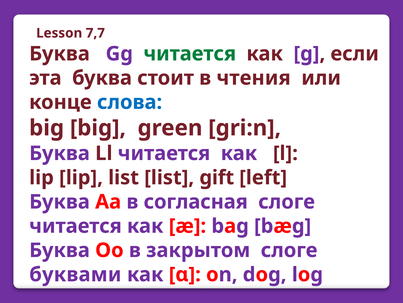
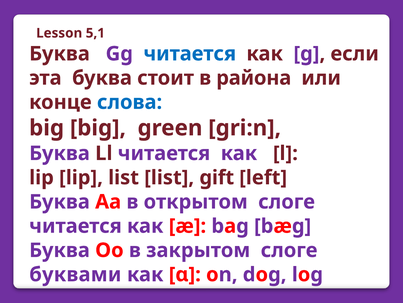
7,7: 7,7 -> 5,1 (95, 33)
читается colour: green -> blue (190, 54)
чтения: чтения -> района (254, 78)
согласная: согласная -> открытом (196, 201)
